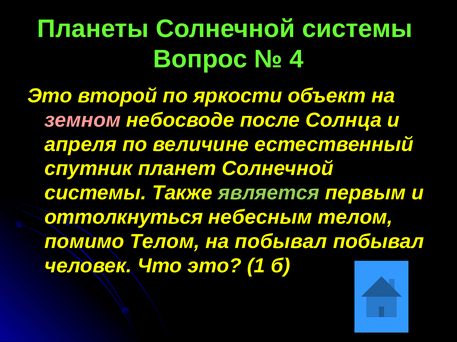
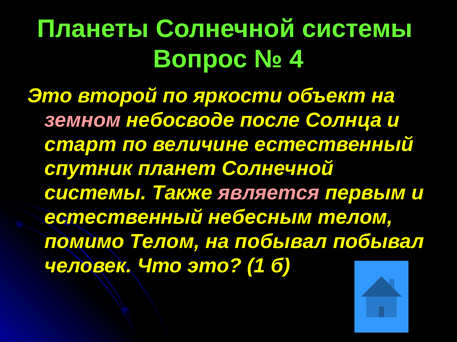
апреля: апреля -> старт (81, 145)
является colour: light green -> pink (269, 193)
оттолкнуться: оттолкнуться -> естественный (124, 218)
